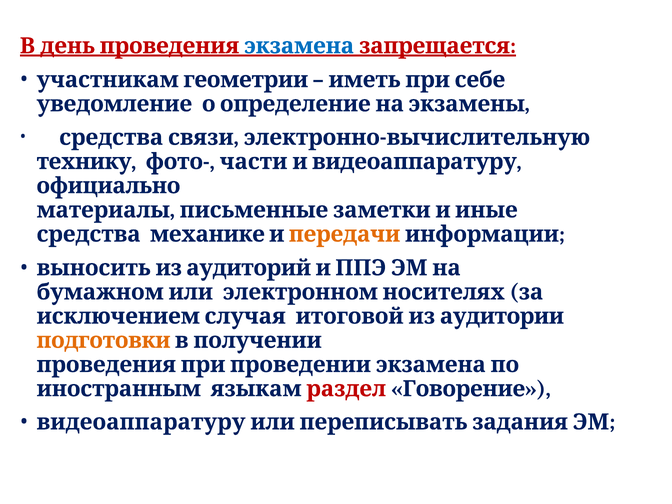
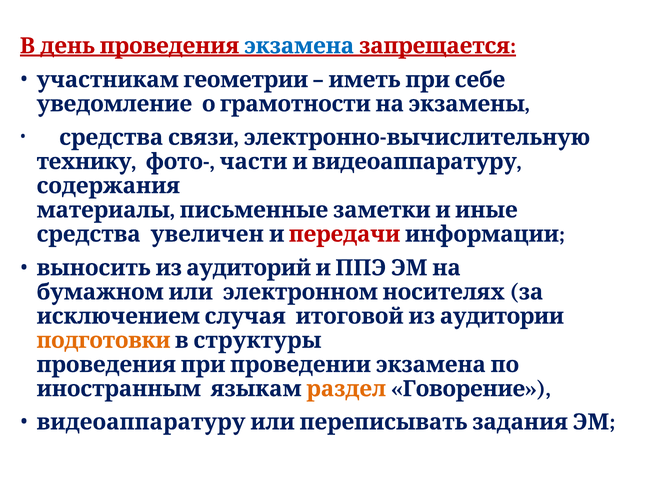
определение: определение -> грамотности (295, 104)
официально: официально -> содержания (108, 186)
механике: механике -> увеличен (207, 234)
передачи colour: orange -> red (345, 234)
получении: получении -> структуры (257, 340)
раздел colour: red -> orange (346, 389)
